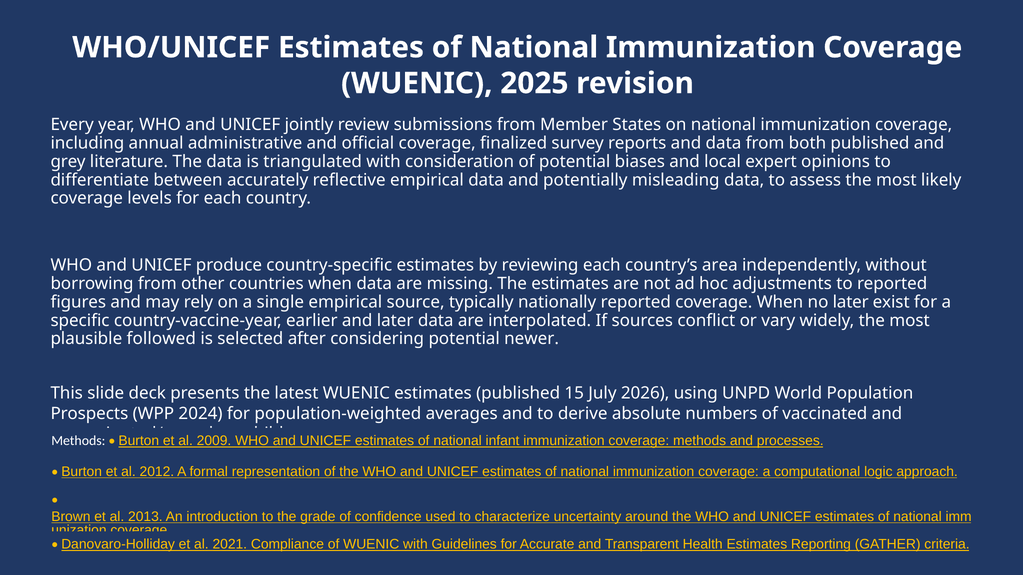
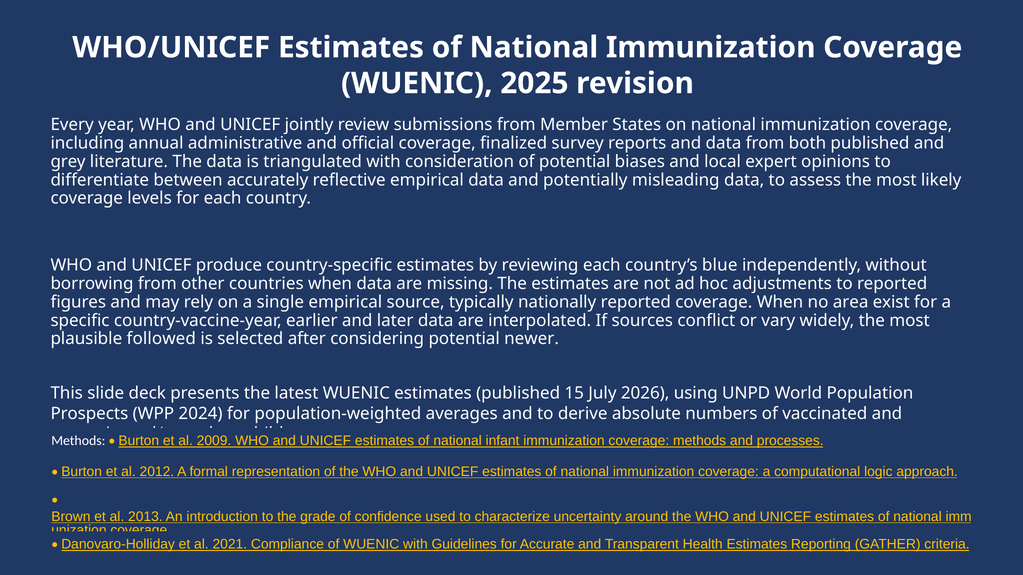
area: area -> blue (720, 265)
no later: later -> area (851, 302)
